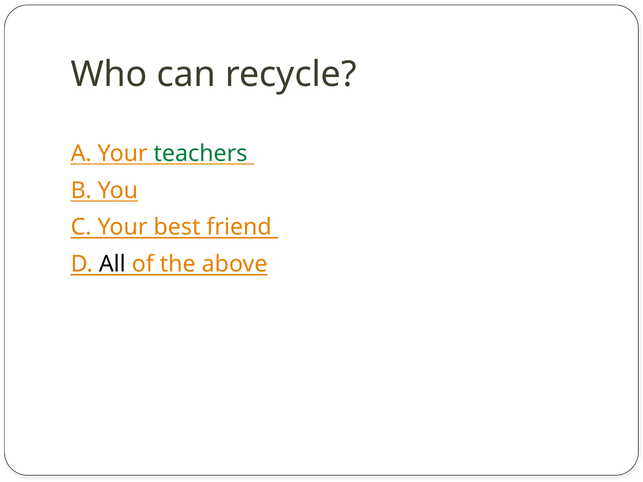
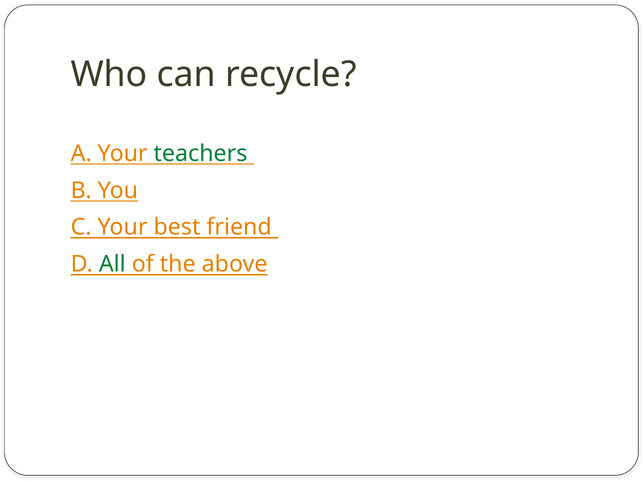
All colour: black -> green (112, 264)
